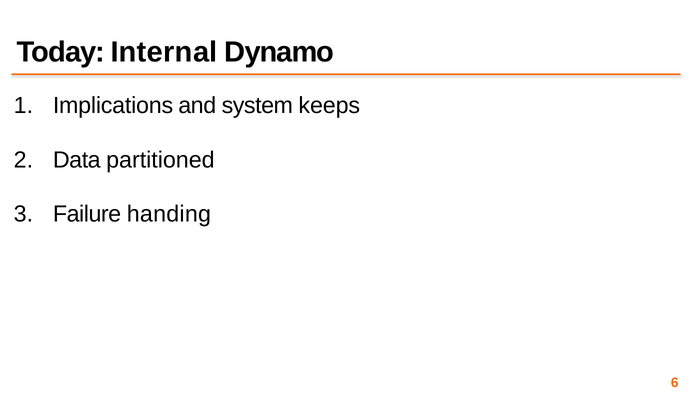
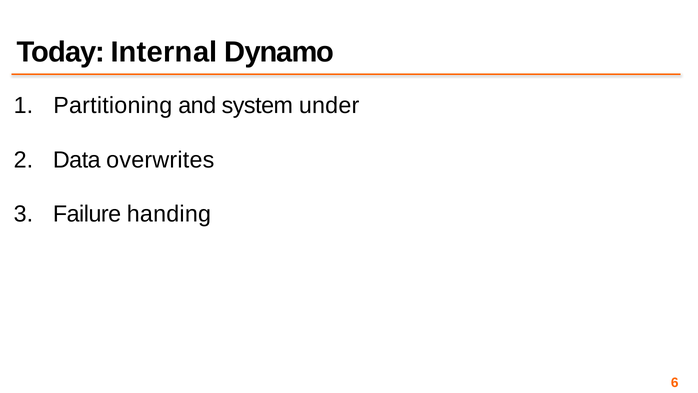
Implications: Implications -> Partitioning (113, 106)
keeps: keeps -> under (329, 106)
partitioned: partitioned -> overwrites (160, 160)
